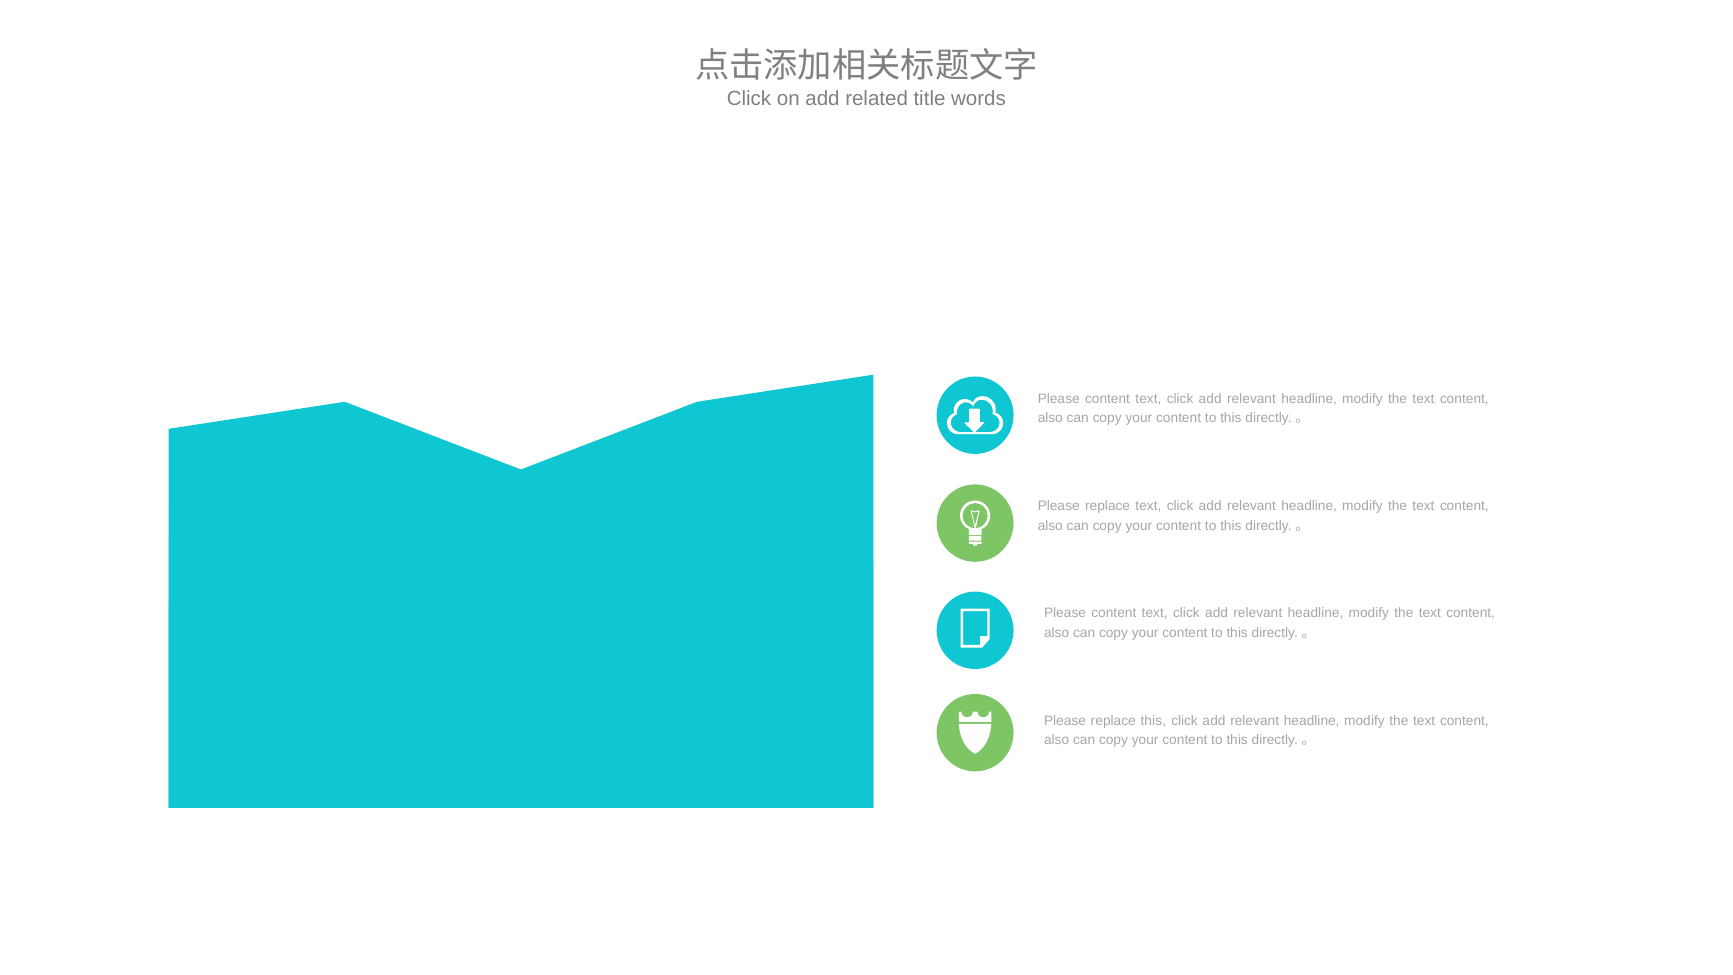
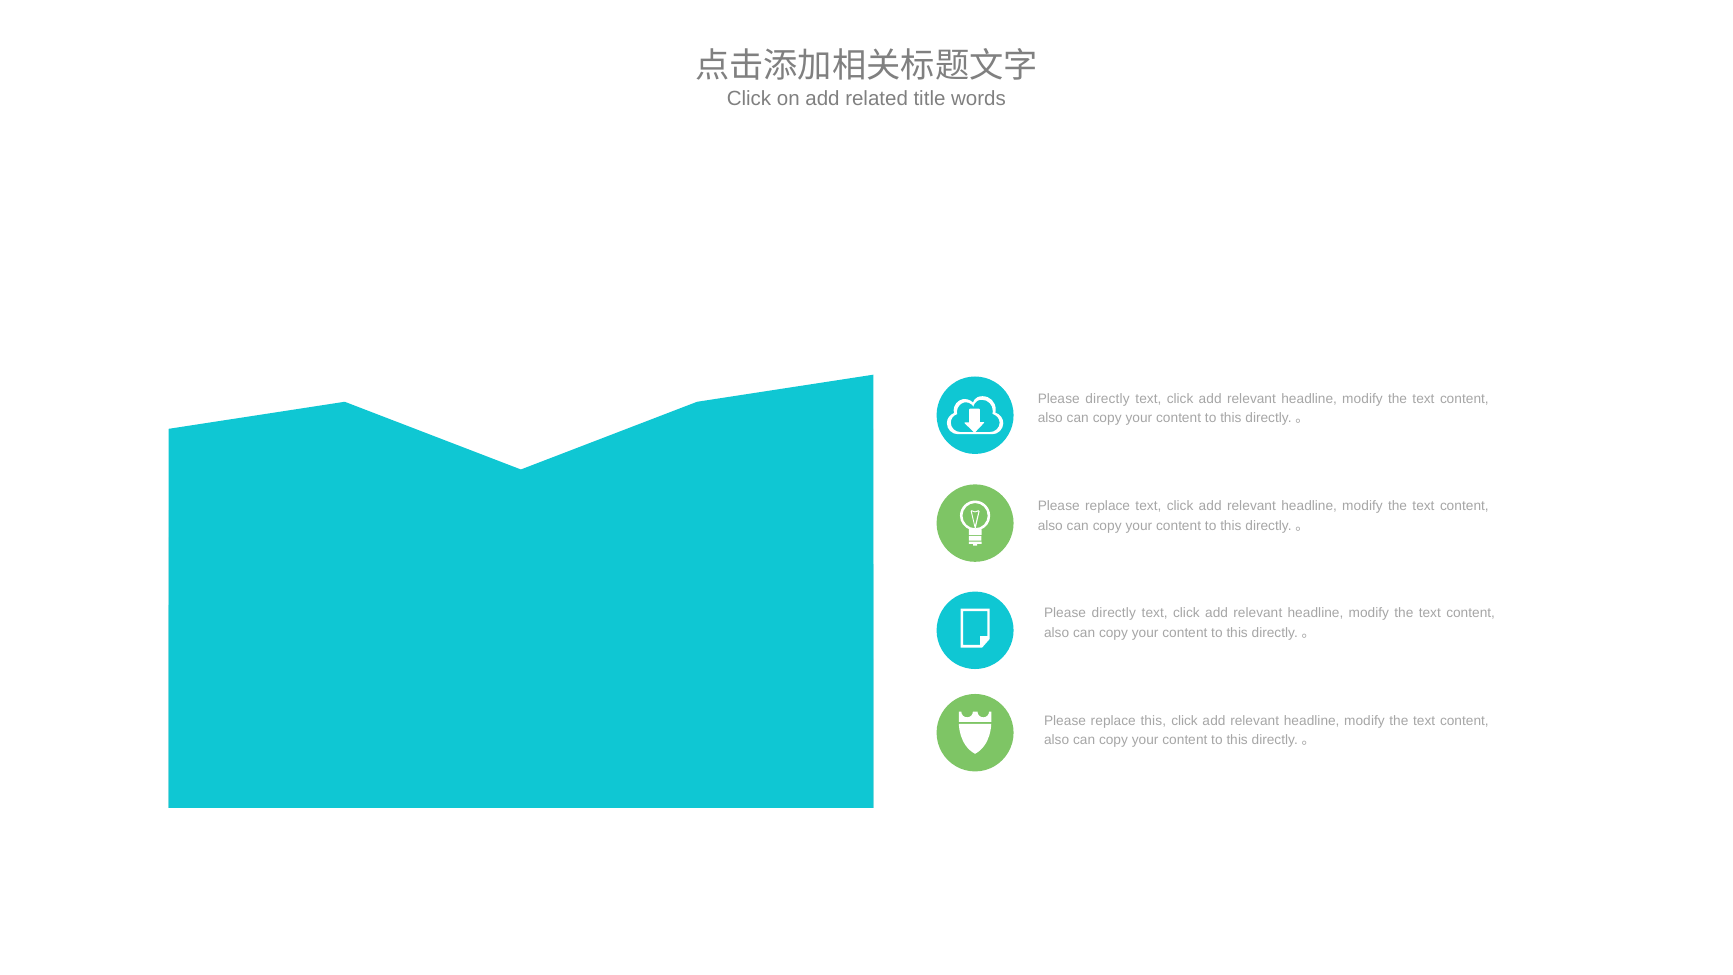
content: content -> directly (1107, 399)
content: content -> directly (1114, 613)
